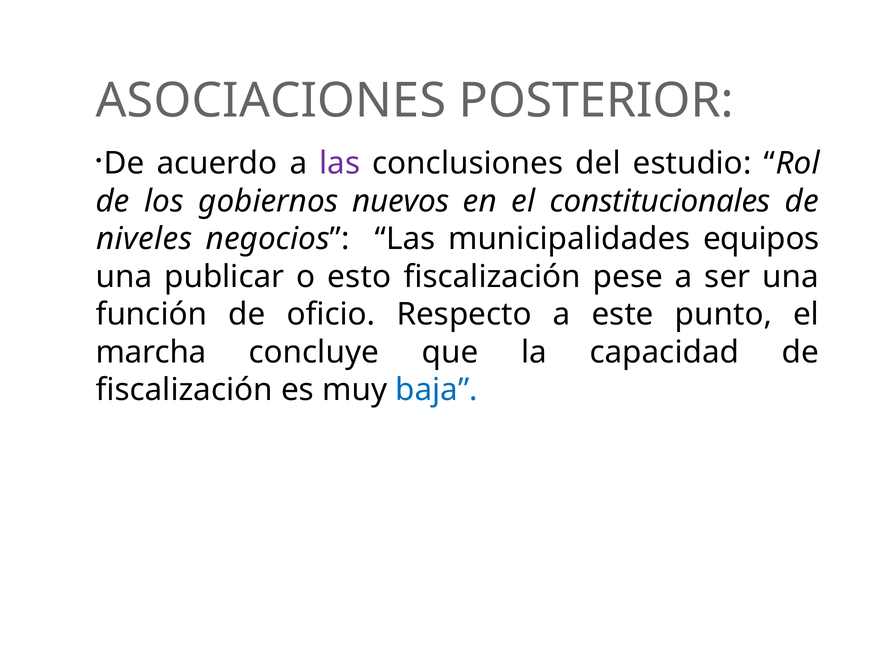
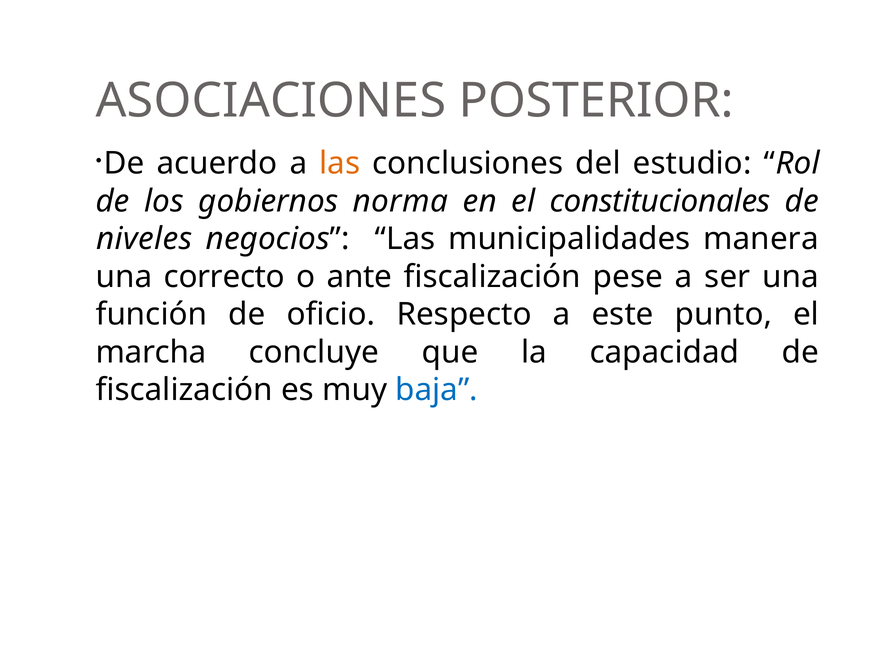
las colour: purple -> orange (340, 163)
nuevos: nuevos -> norma (400, 201)
equipos: equipos -> manera (761, 239)
publicar: publicar -> correcto (224, 277)
esto: esto -> ante (360, 277)
